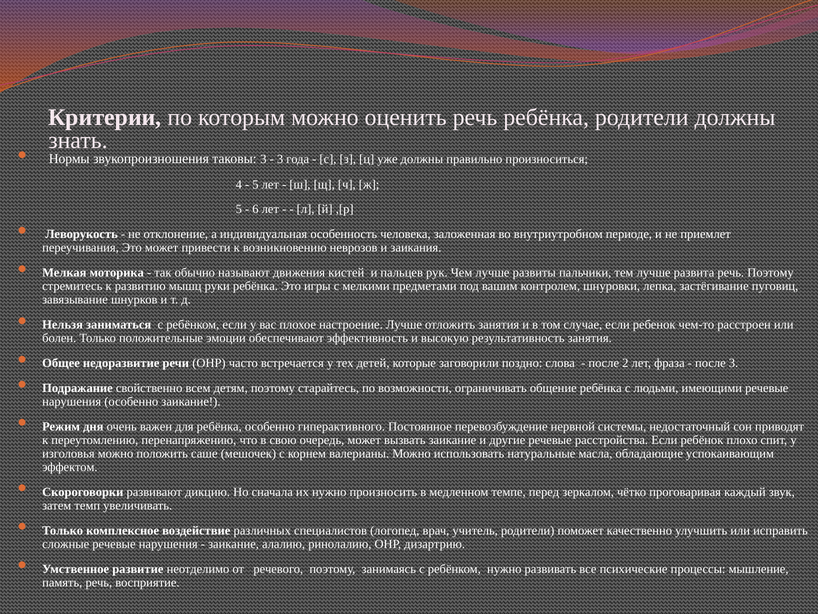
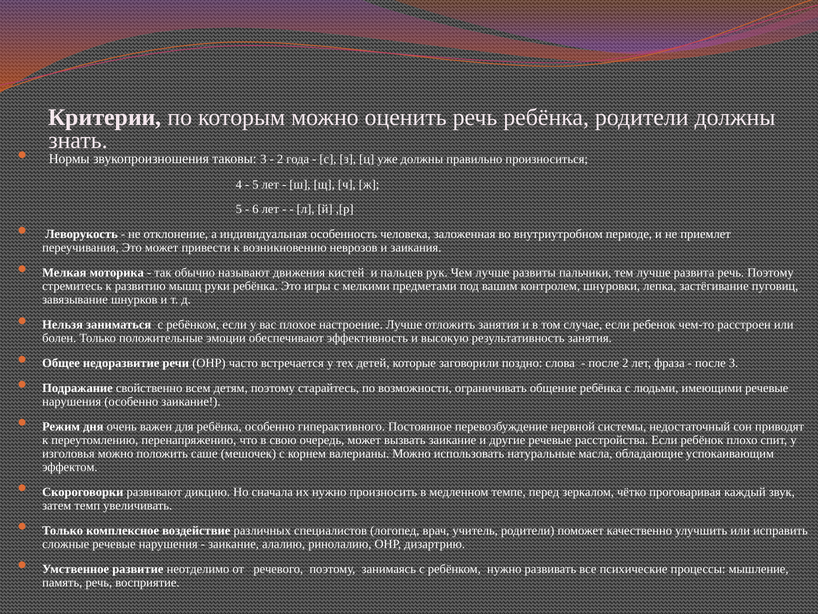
3: 3 -> 2 (280, 159)
